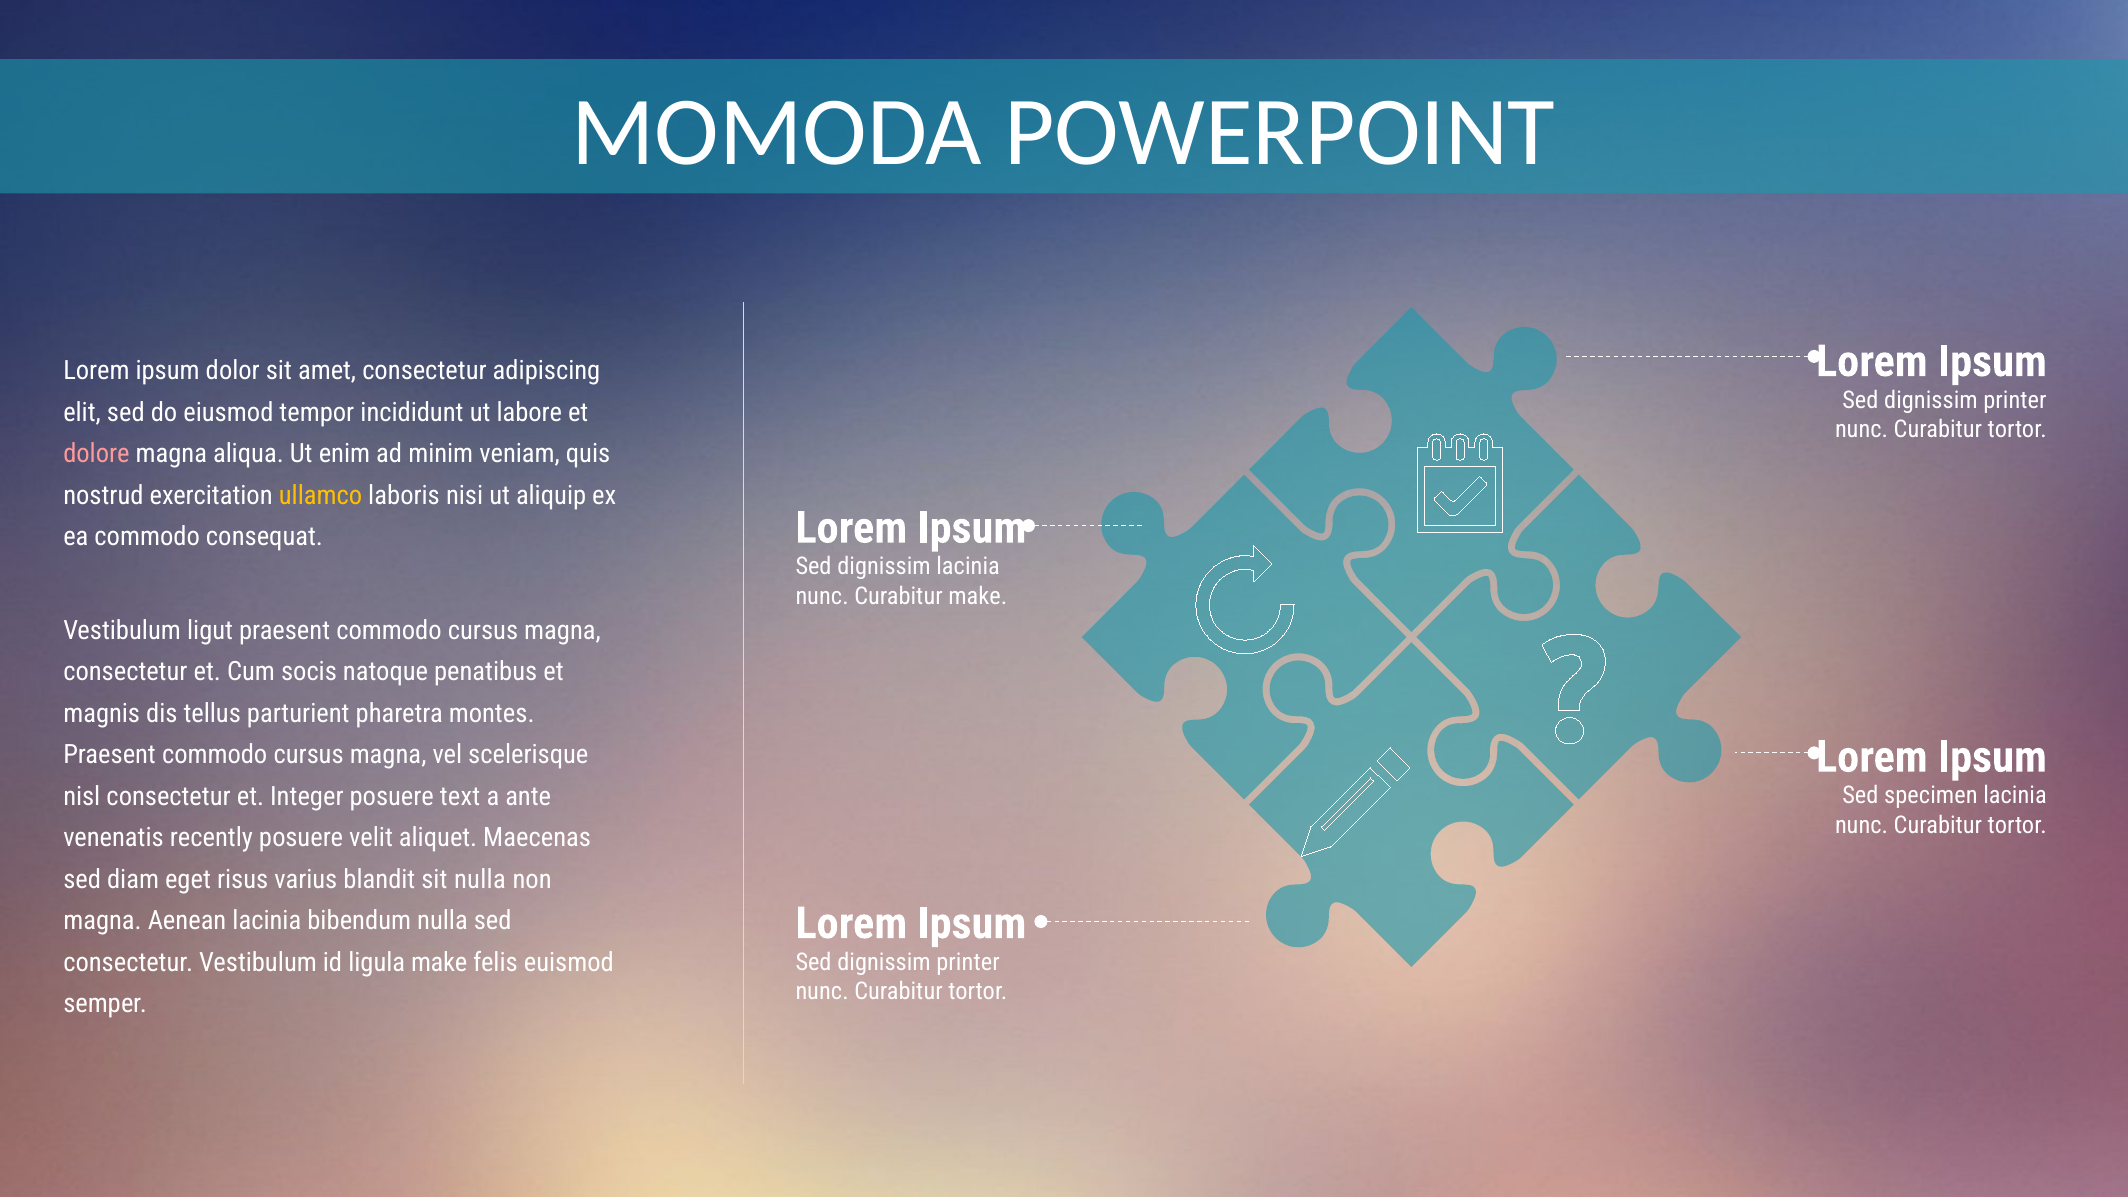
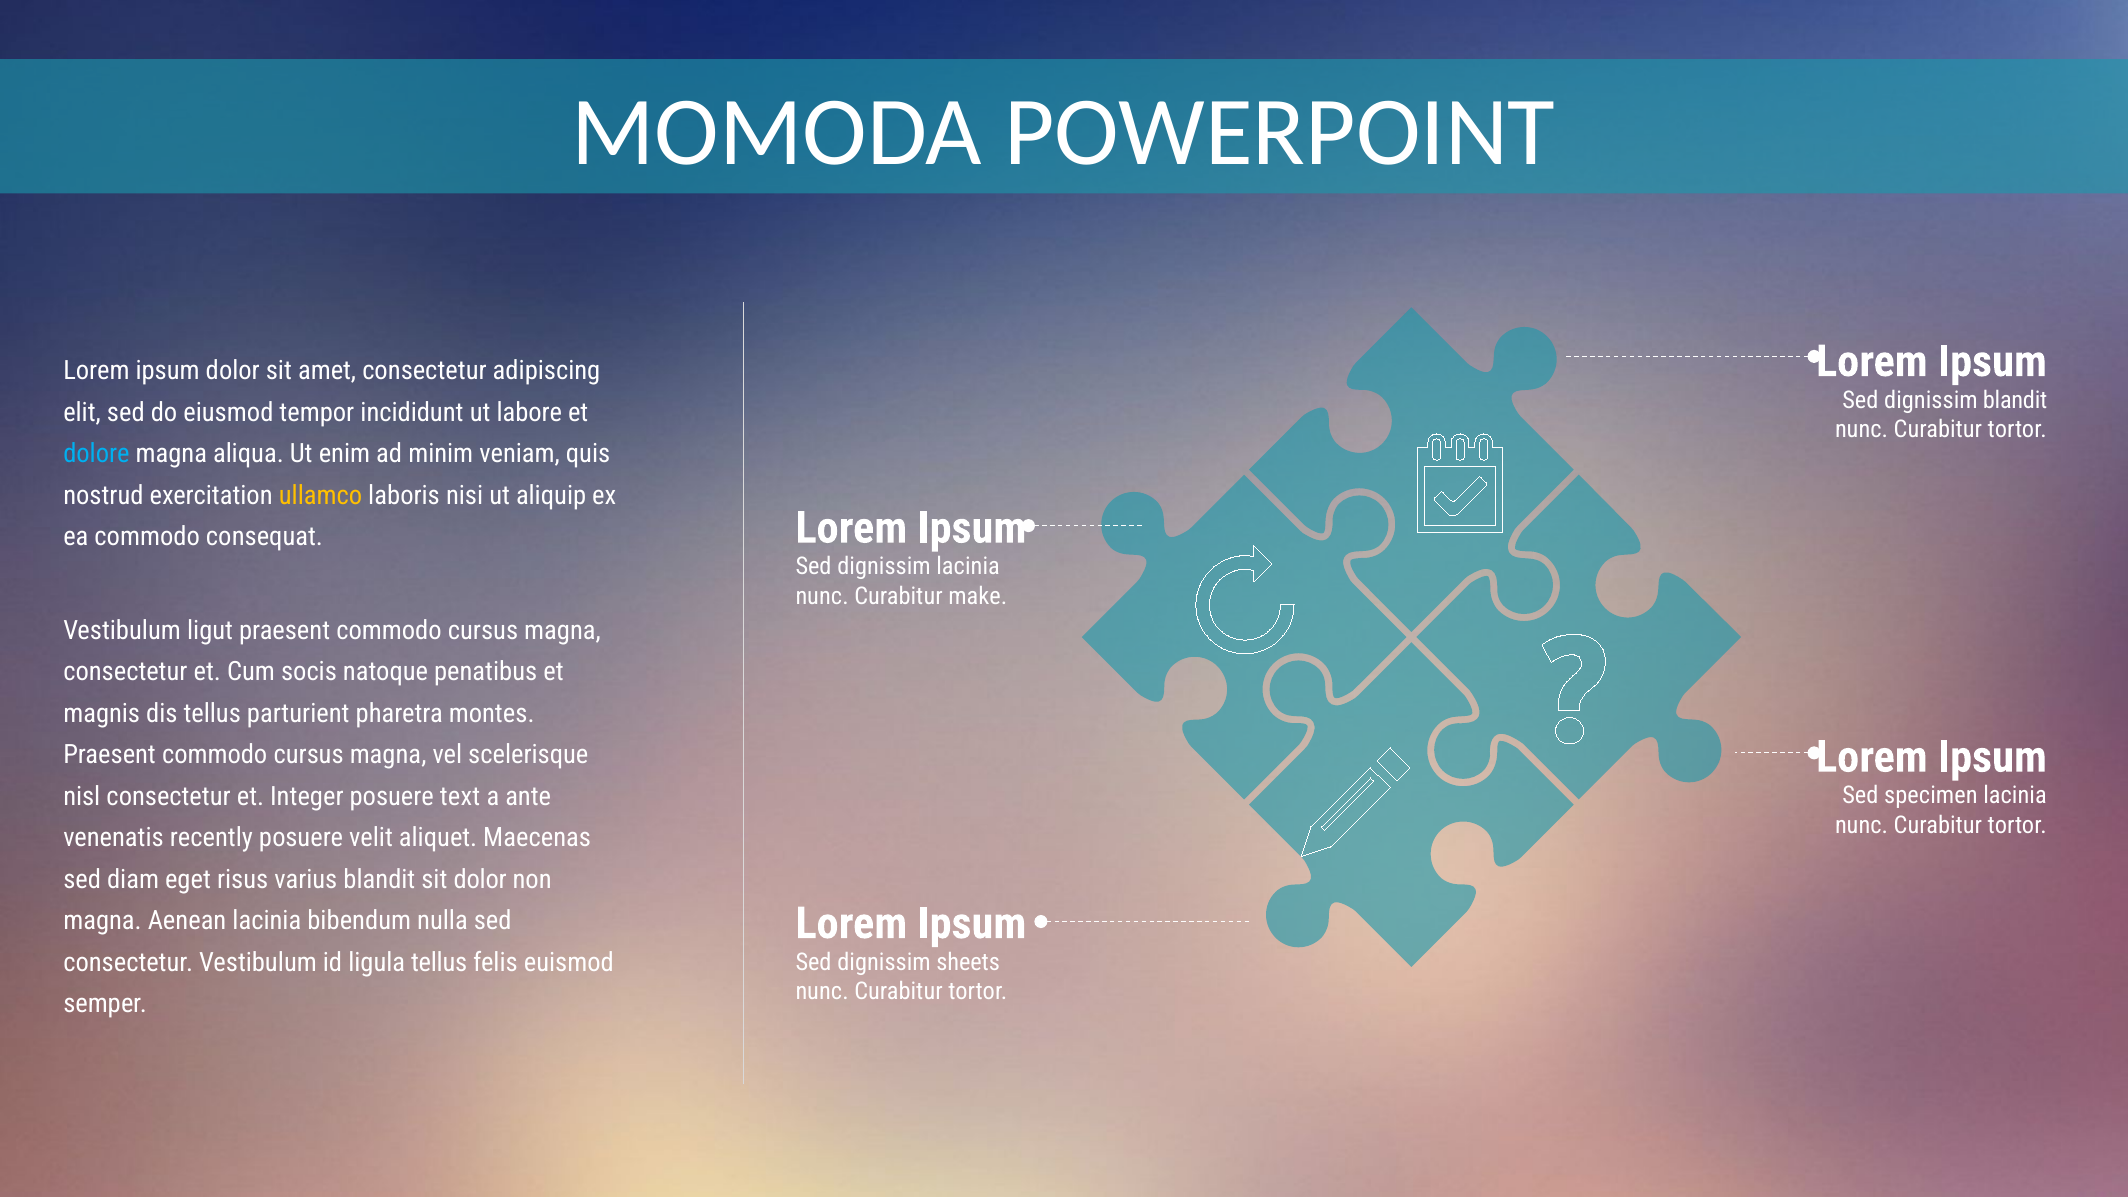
printer: printer -> blandit (2015, 400)
dolore colour: pink -> light blue (96, 454)
sit nulla: nulla -> dolor (480, 879)
ligula make: make -> tellus (439, 962)
printer: printer -> sheets (968, 962)
